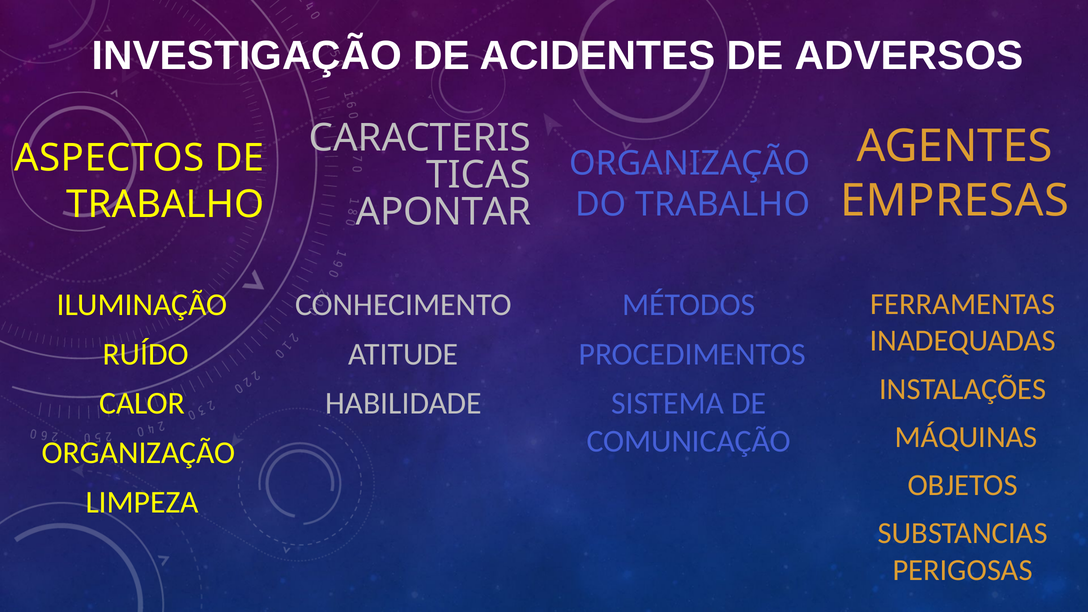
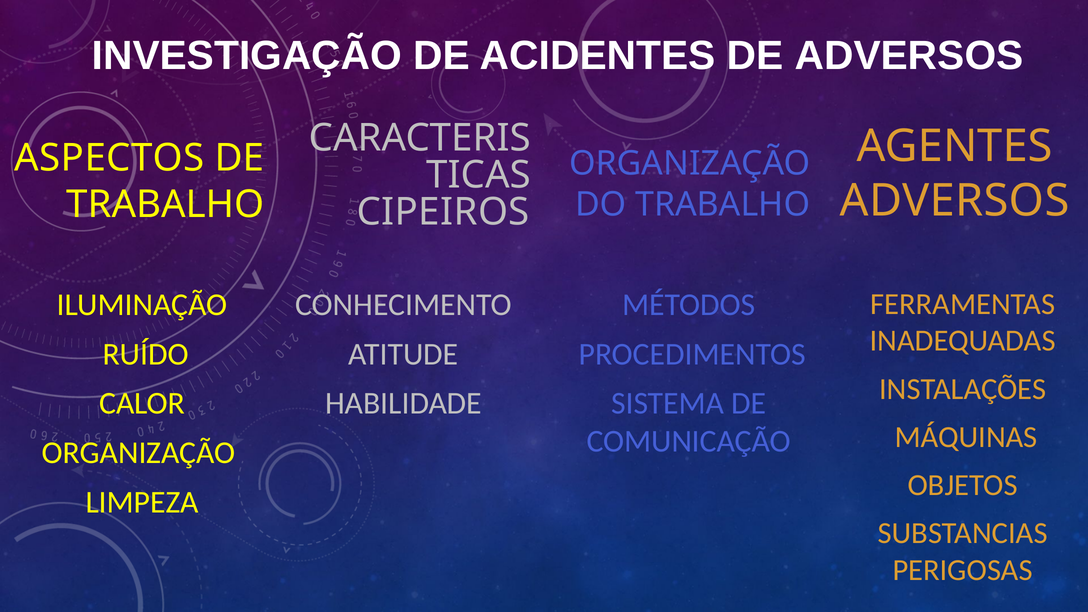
EMPRESAS: EMPRESAS -> ADVERSOS (955, 201)
APONTAR: APONTAR -> CIPEIROS (443, 212)
